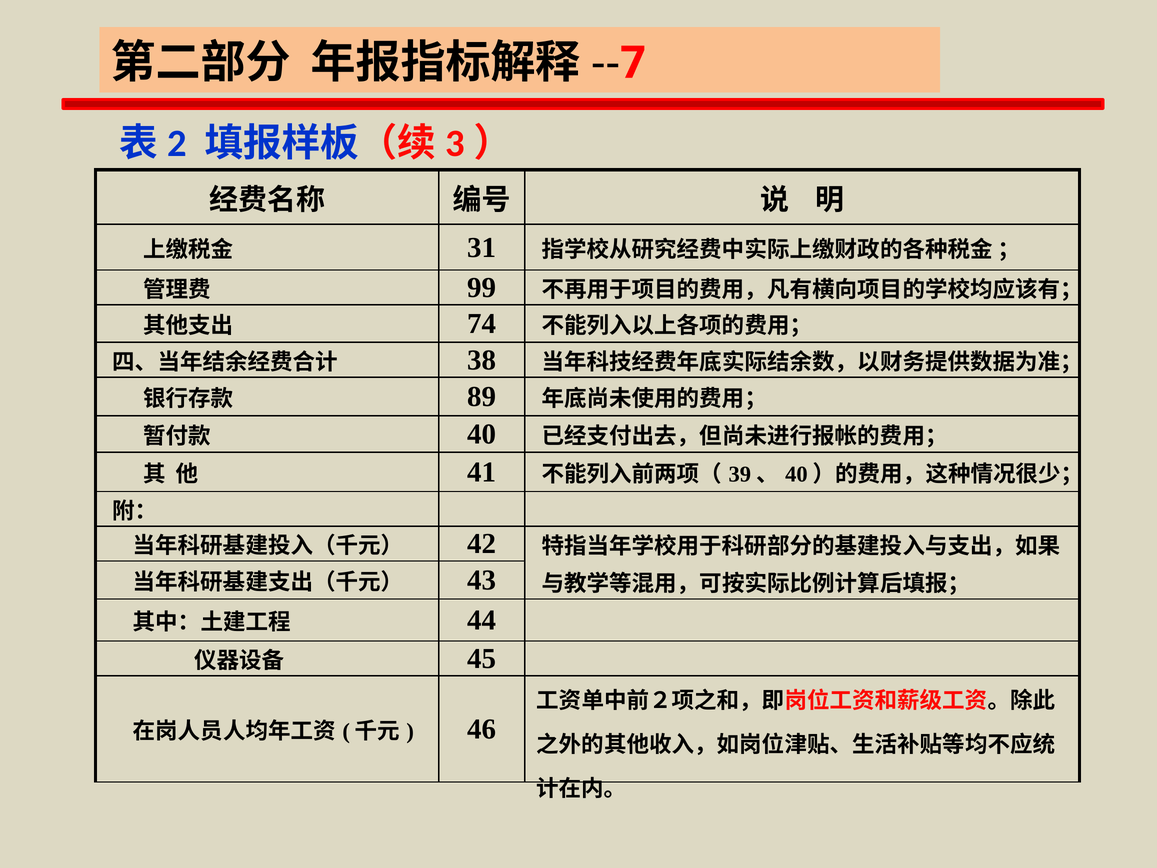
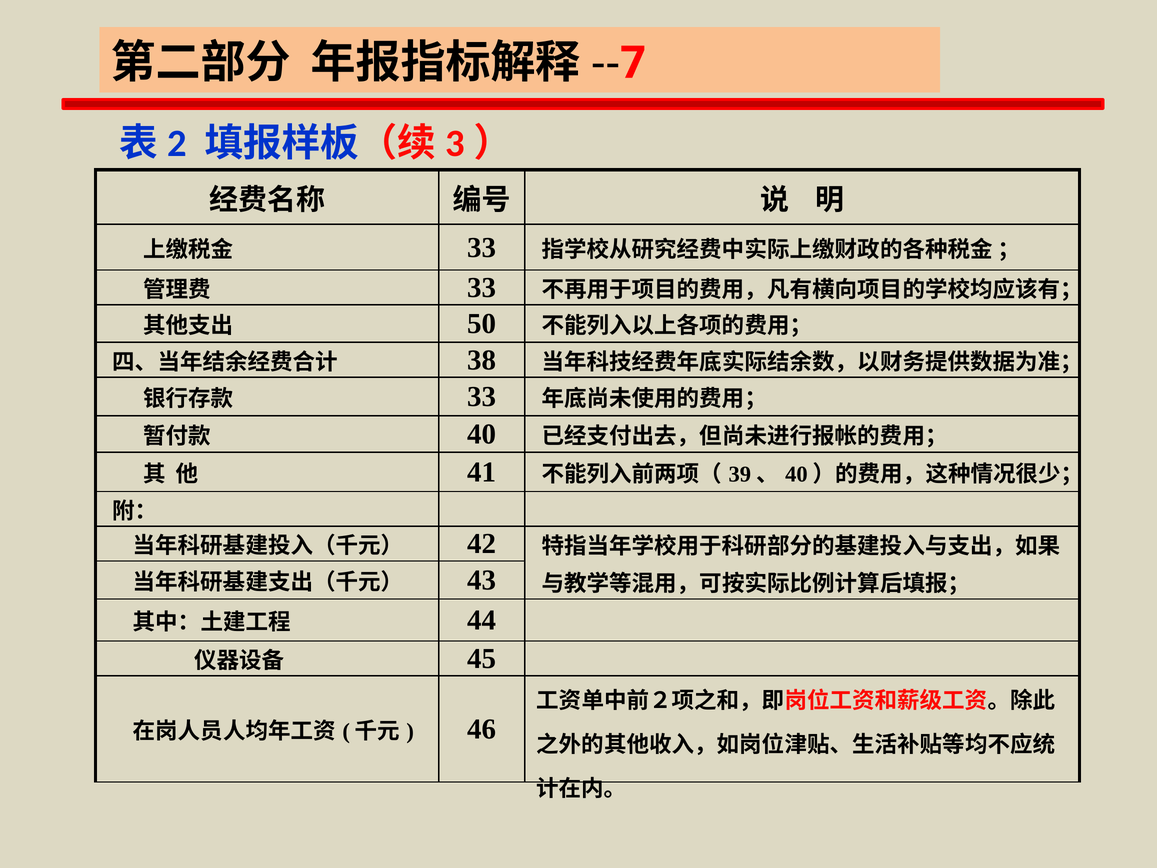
31: 31 -> 33 (482, 247)
99: 99 -> 33 (482, 288)
74: 74 -> 50 (482, 324)
89: 89 -> 33 (482, 396)
